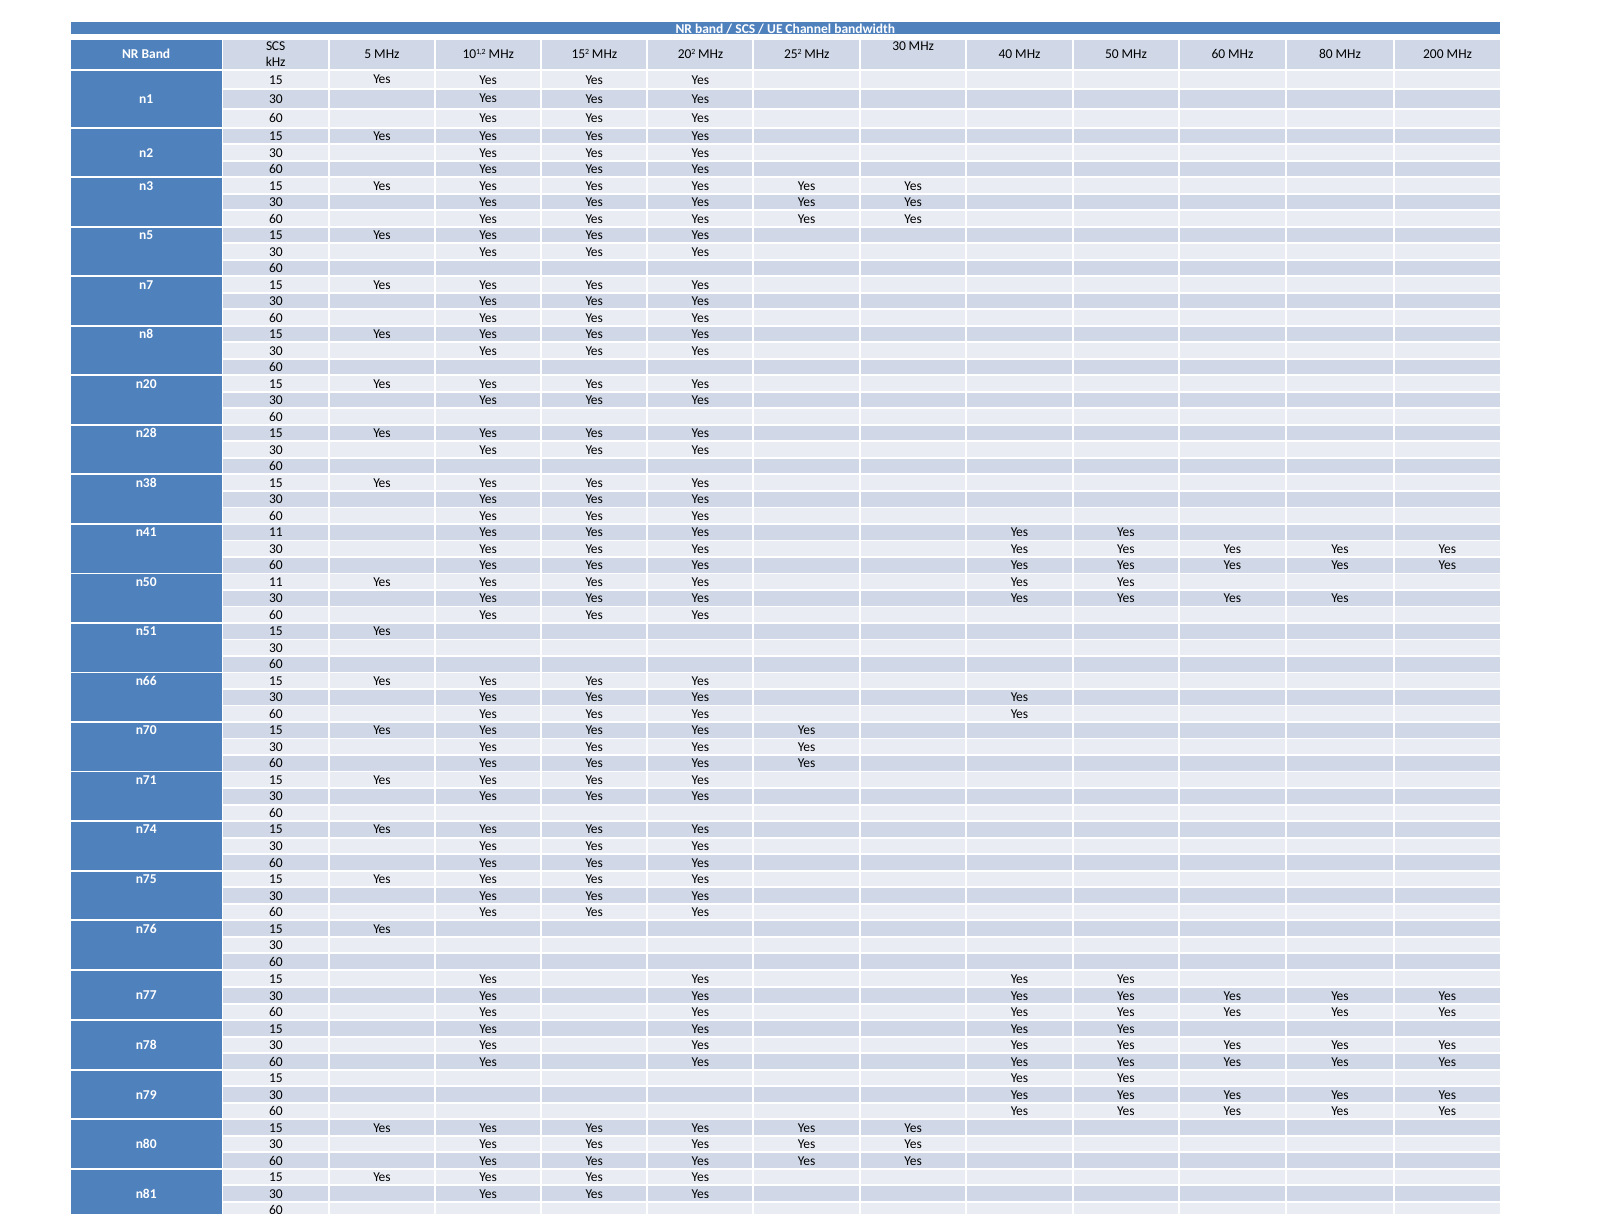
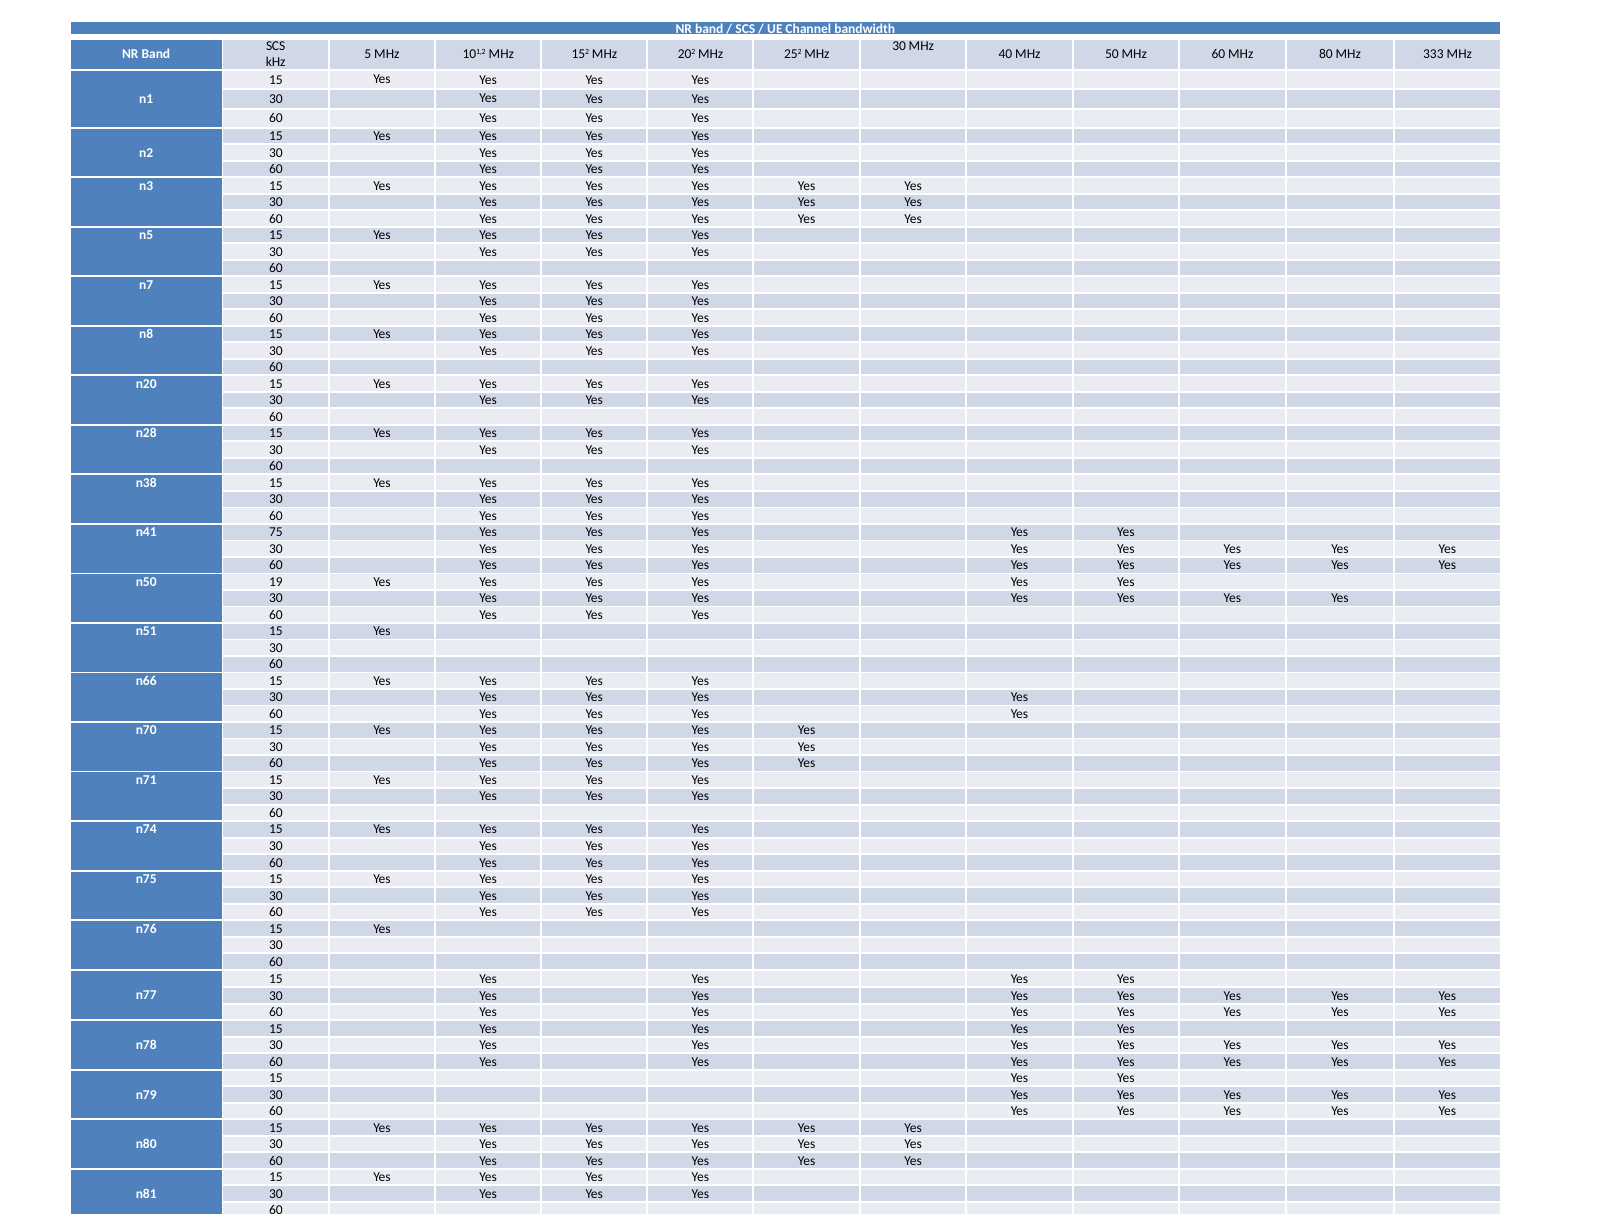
200: 200 -> 333 (1433, 54)
n41 11: 11 -> 75 (276, 532)
n50 11: 11 -> 19 (276, 582)
